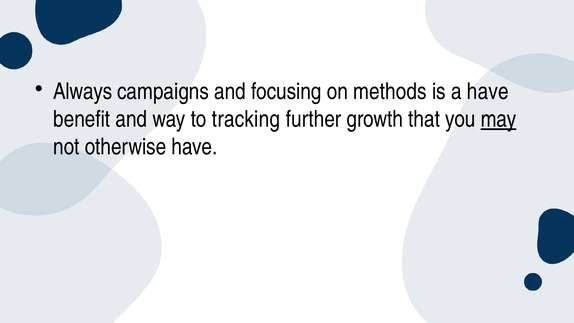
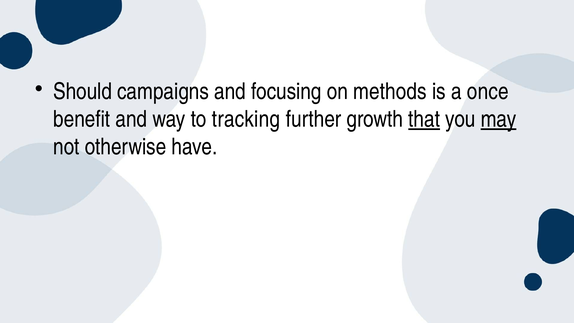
Always: Always -> Should (83, 91)
a have: have -> once (488, 91)
that underline: none -> present (424, 119)
